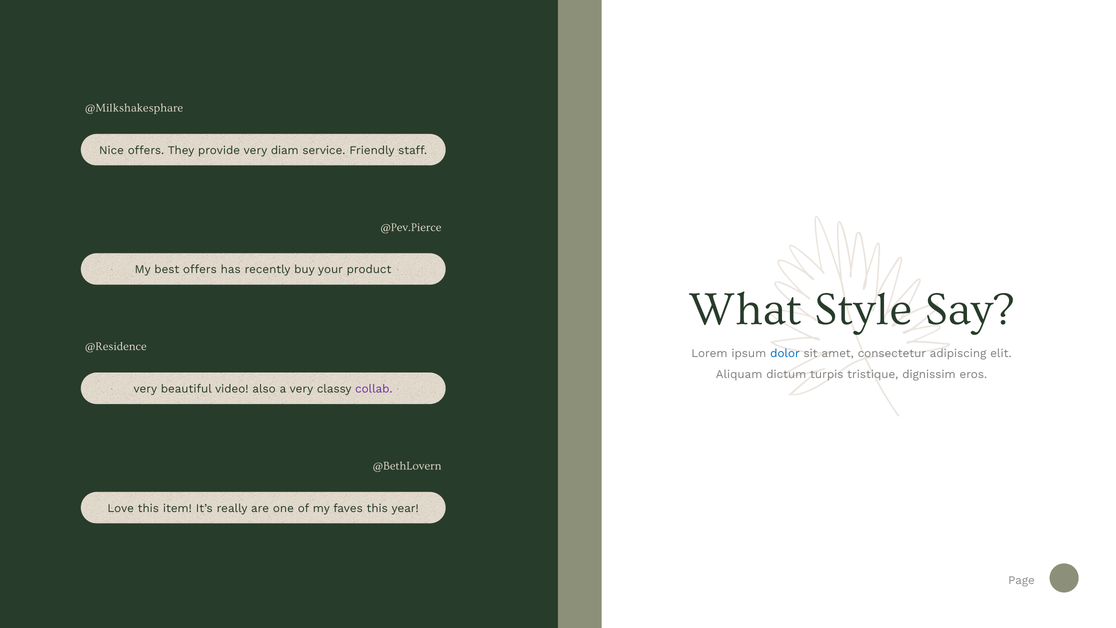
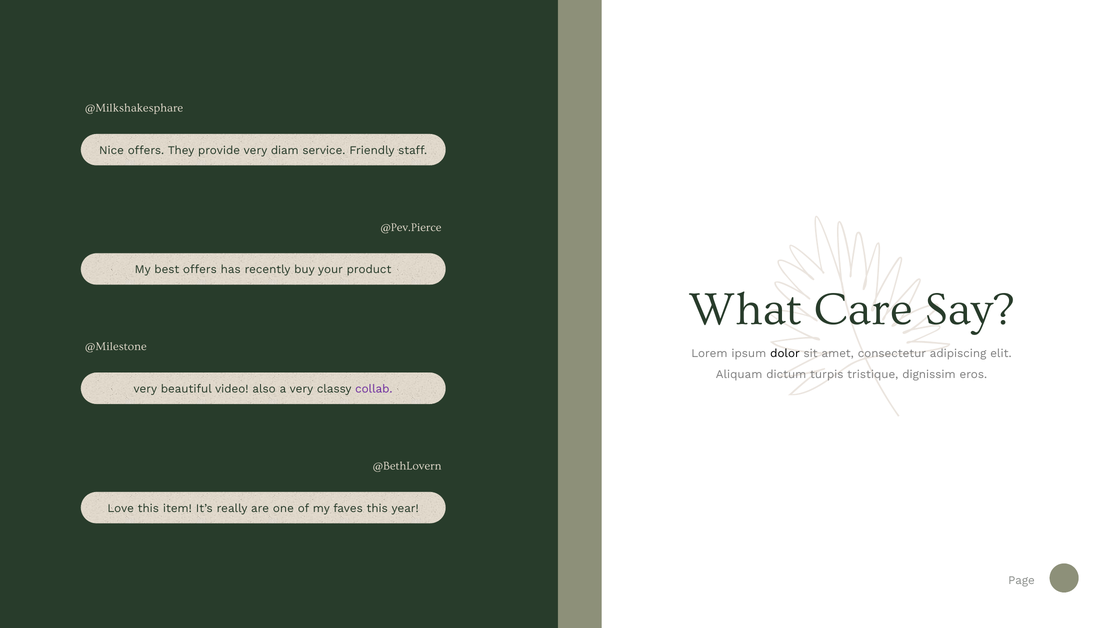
Style: Style -> Care (863, 309)
@Residence: @Residence -> @Milestone (116, 346)
dolor colour: blue -> black (785, 353)
